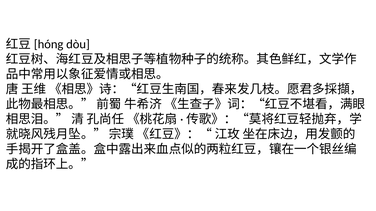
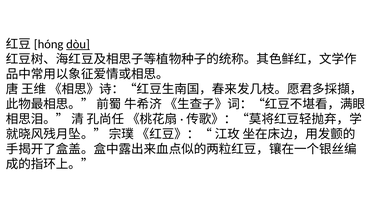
dòu underline: none -> present (78, 44)
